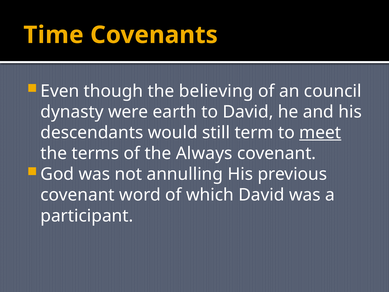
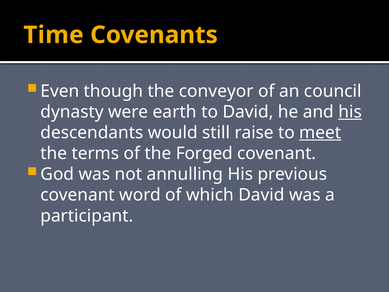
believing: believing -> conveyor (216, 91)
his underline: none -> present (350, 112)
term: term -> raise (254, 133)
Always: Always -> Forged (204, 153)
